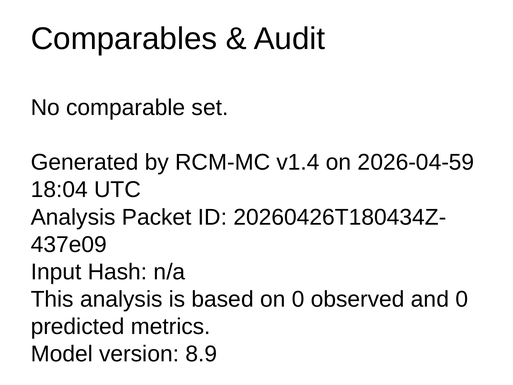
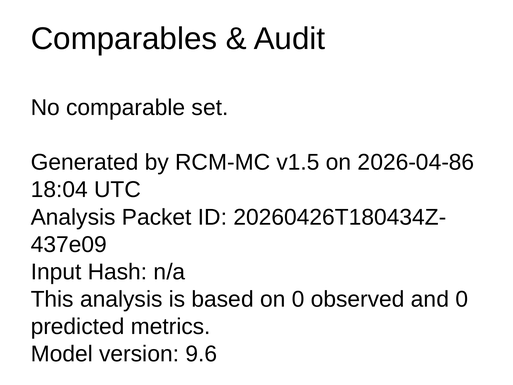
v1.4: v1.4 -> v1.5 (298, 162)
2026-04-59: 2026-04-59 -> 2026-04-86 (416, 162)
8.9: 8.9 -> 9.6 (201, 354)
